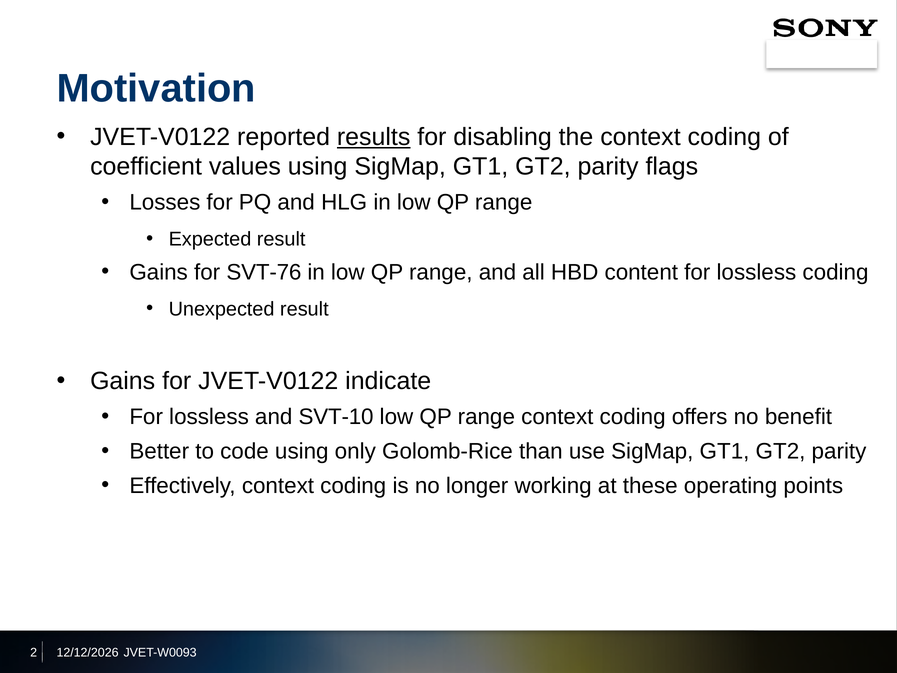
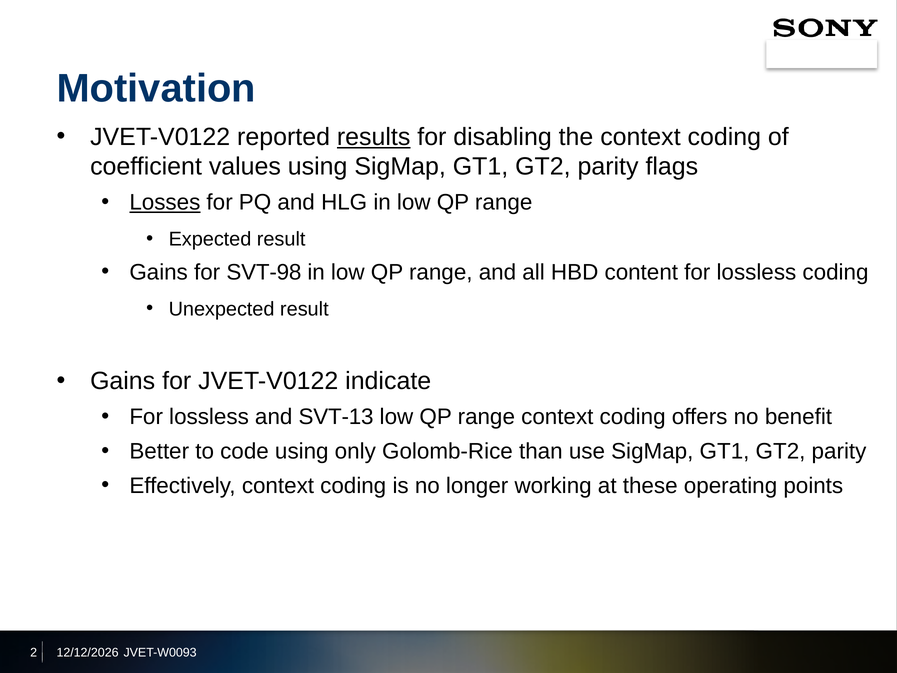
Losses underline: none -> present (165, 202)
SVT-76: SVT-76 -> SVT-98 (264, 272)
SVT-10: SVT-10 -> SVT-13 (336, 417)
